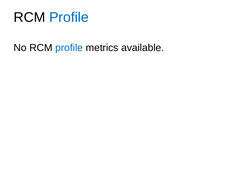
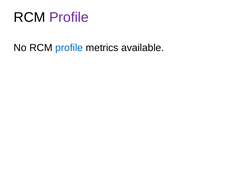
Profile colour: blue -> purple (69, 17)
